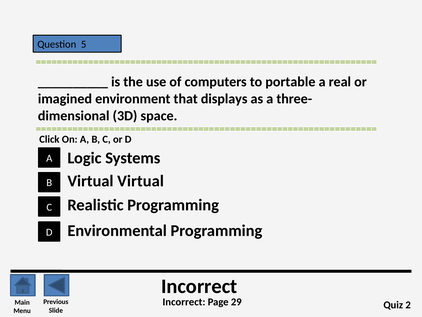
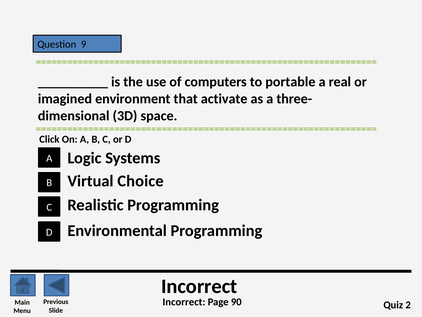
5: 5 -> 9 (84, 44)
displays: displays -> activate (224, 99)
Virtual Virtual: Virtual -> Choice (141, 181)
29: 29 -> 90 (236, 302)
